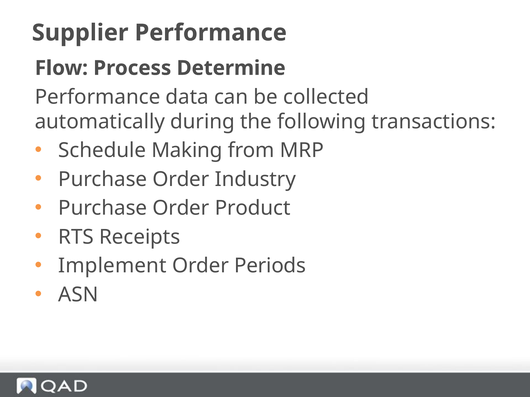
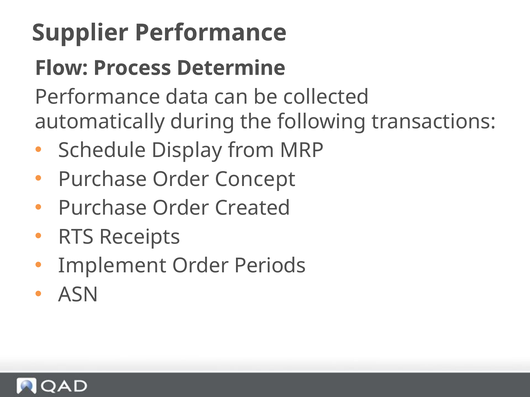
Making: Making -> Display (187, 151)
Industry: Industry -> Concept (255, 180)
Product: Product -> Created (253, 208)
